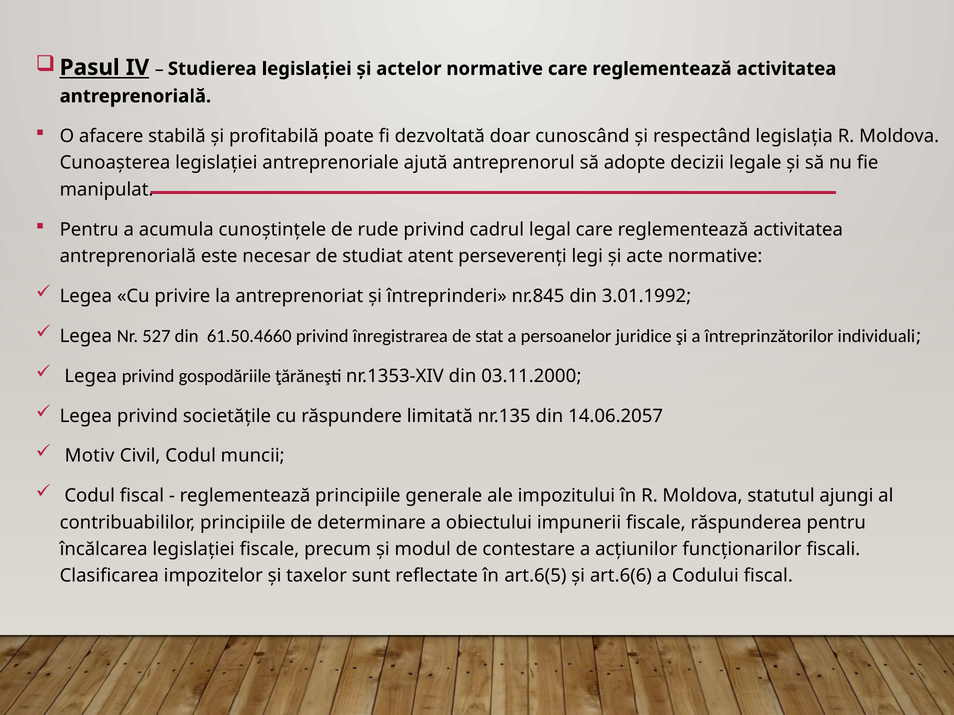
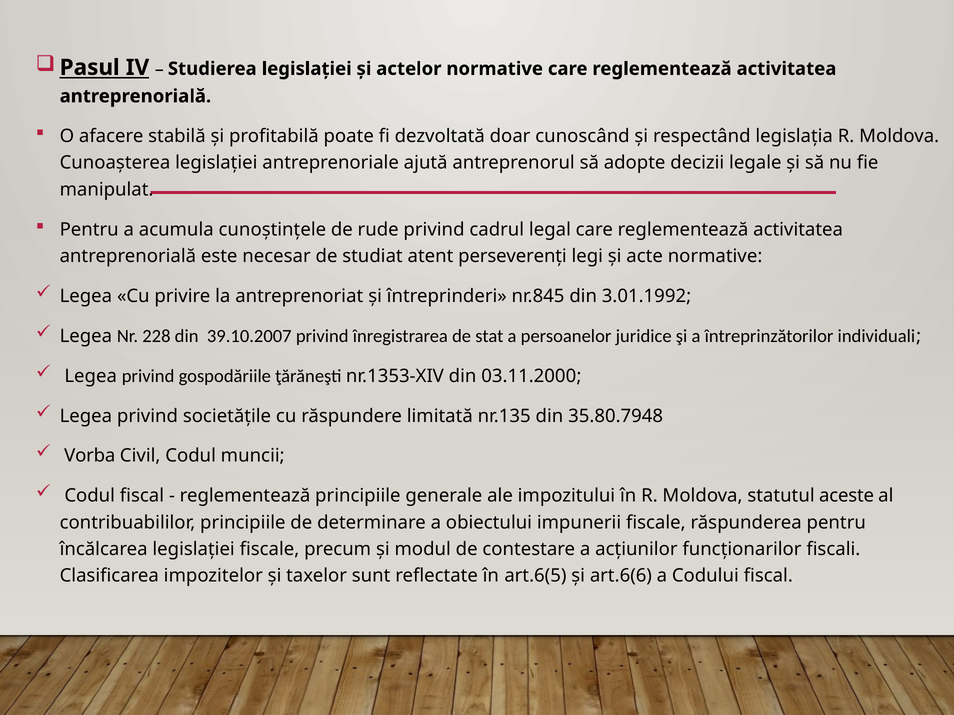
527: 527 -> 228 (156, 336)
61.50.4660: 61.50.4660 -> 39.10.2007 (249, 336)
14.06.2057: 14.06.2057 -> 35.80.7948 (616, 416)
Motiv: Motiv -> Vorba (90, 456)
ajungi: ajungi -> aceste (847, 496)
